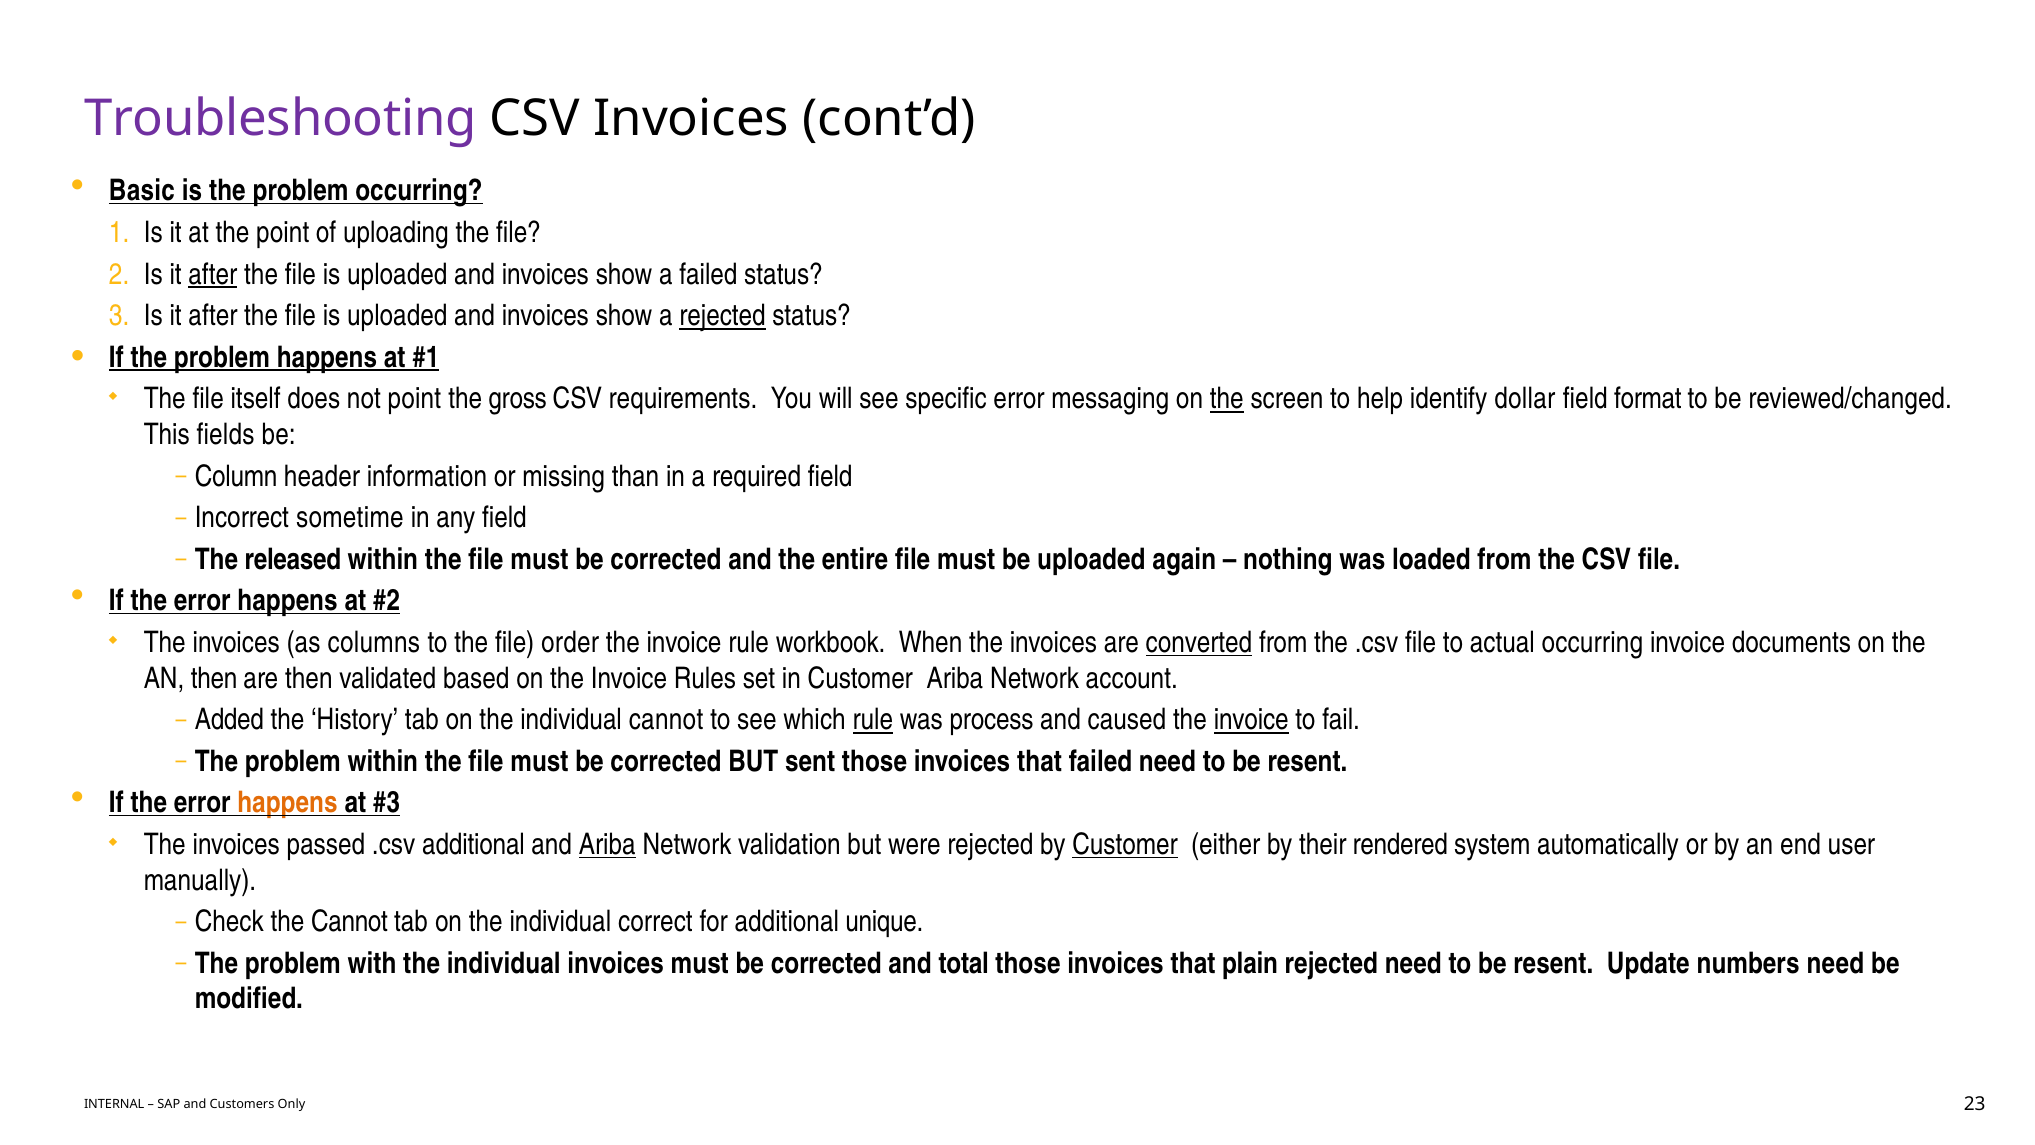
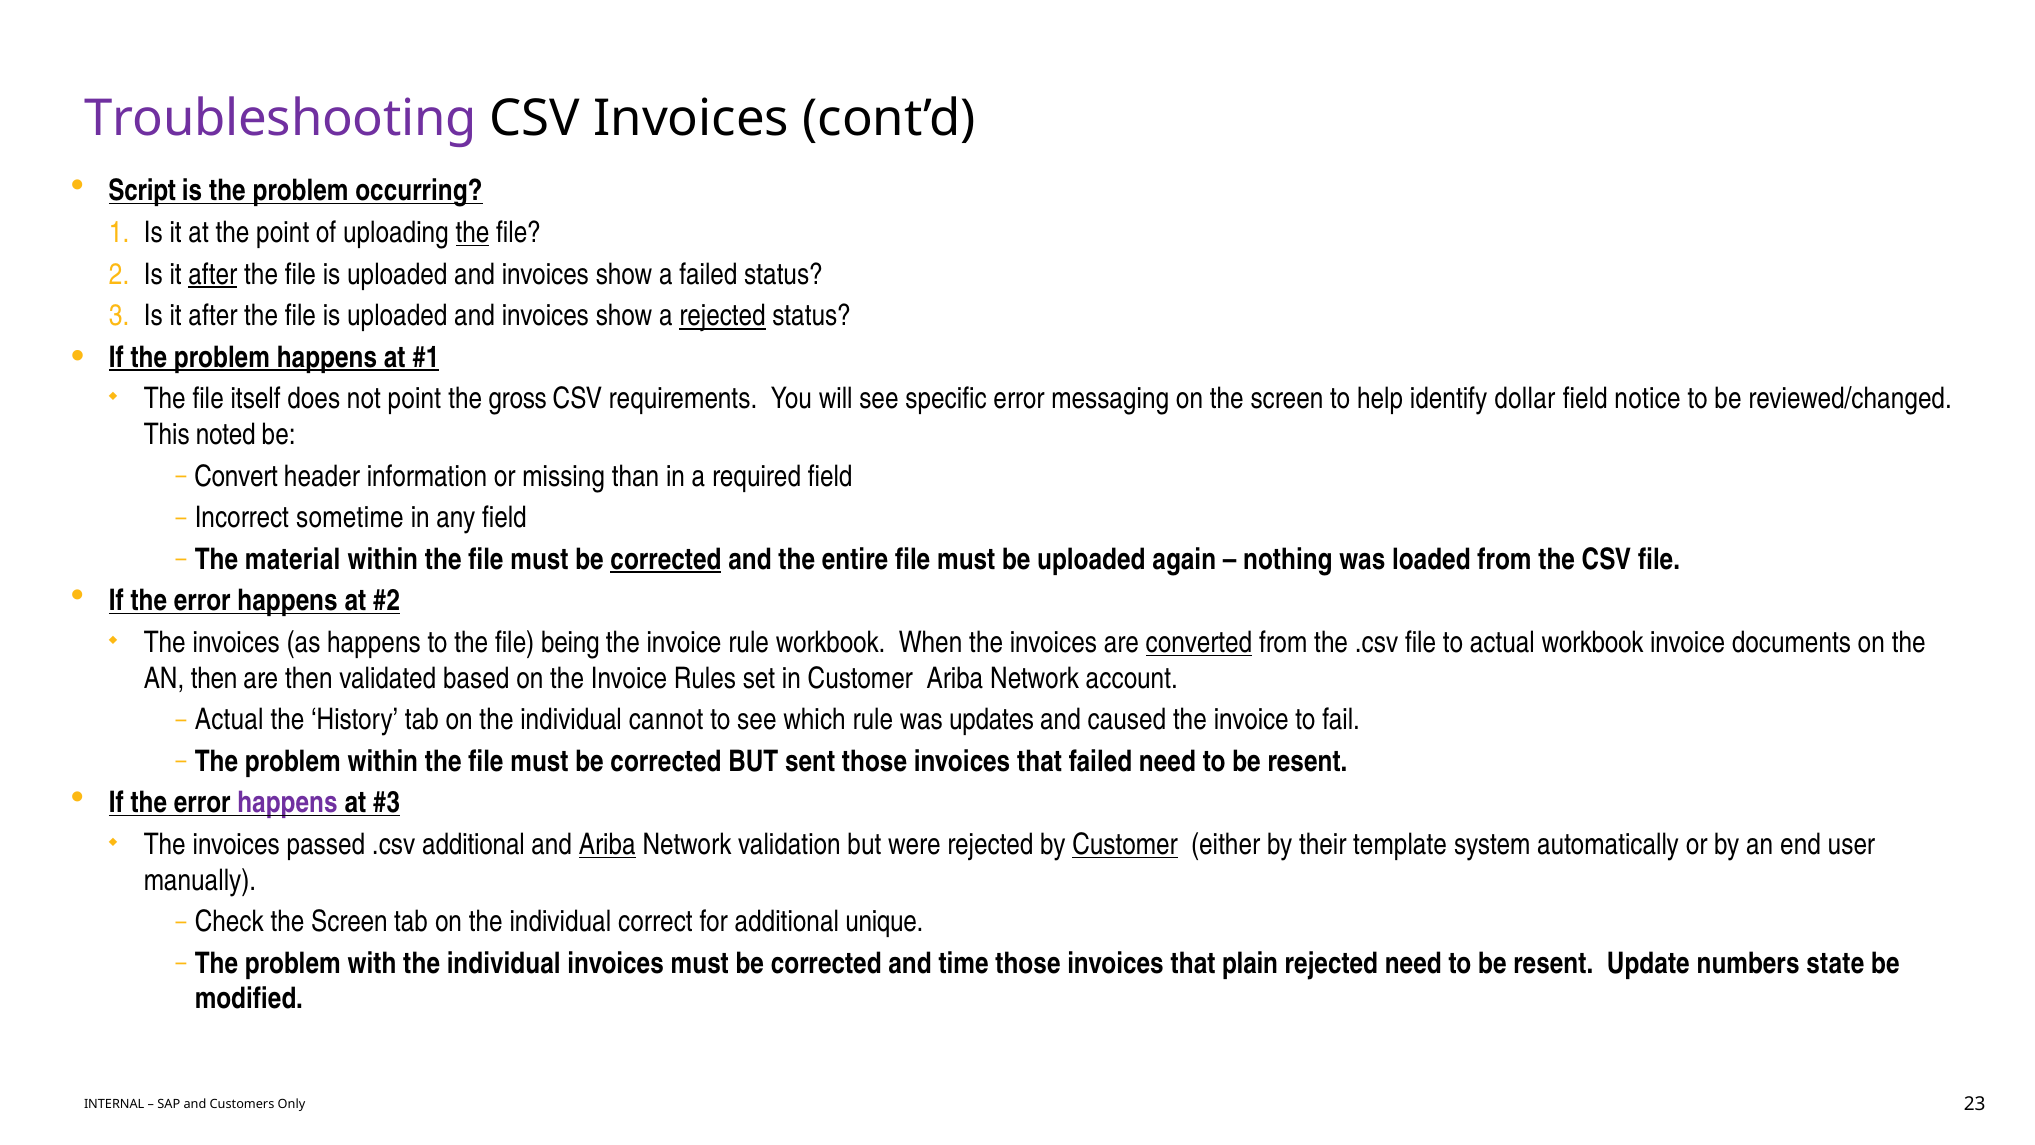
Basic: Basic -> Script (142, 191)
the underline: none -> present (473, 233)
the underline: present -> none (1227, 399)
format: format -> notice (1648, 399)
fields: fields -> noted (226, 435)
Column: Column -> Convert (236, 476)
released: released -> material (293, 559)
corrected underline: none -> present (666, 559)
as columns: columns -> happens (374, 642)
order: order -> being (570, 642)
actual occurring: occurring -> workbook (1593, 642)
Added: Added -> Actual (229, 720)
rule underline: present -> none (873, 720)
process: process -> updates (992, 720)
invoice underline: present -> none (1251, 720)
happens colour: orange -> purple (288, 803)
rendered: rendered -> template (1400, 844)
Check the Cannot: Cannot -> Screen (349, 921)
total: total -> time (964, 963)
numbers need: need -> state (1835, 963)
